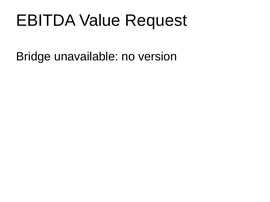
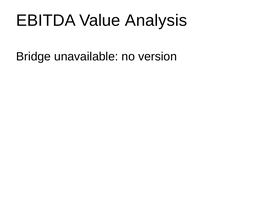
Request: Request -> Analysis (156, 20)
